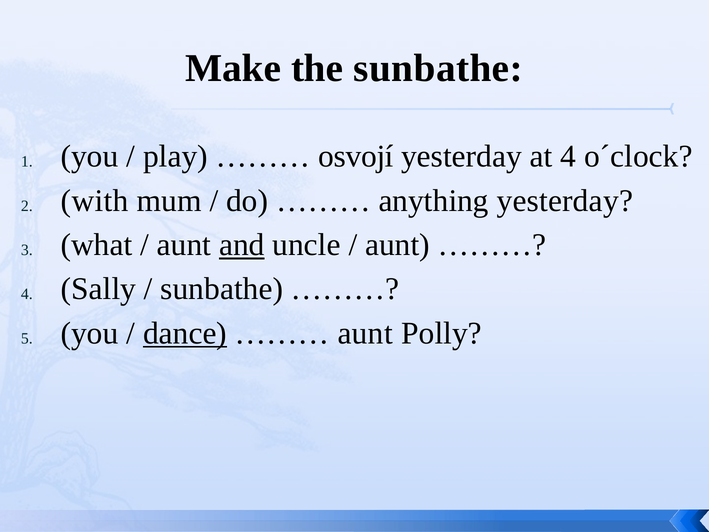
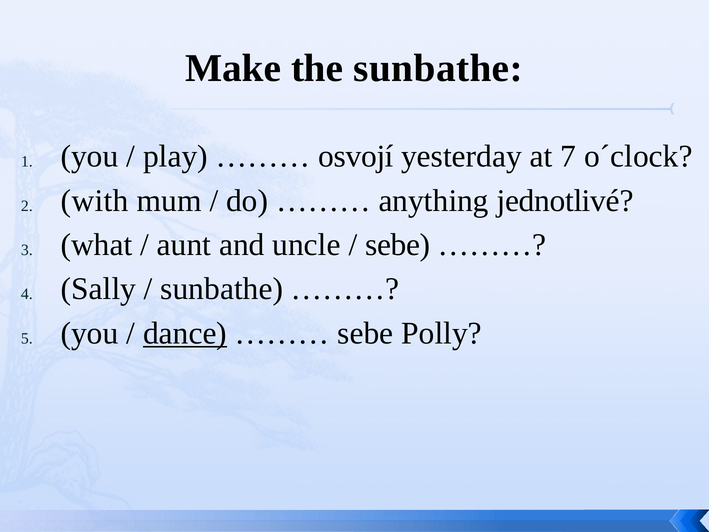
at 4: 4 -> 7 (568, 156)
anything yesterday: yesterday -> jednotlivé (565, 201)
and underline: present -> none (242, 245)
aunt: aunt -> sebe (398, 245)
aunt: aunt -> sebe (365, 333)
